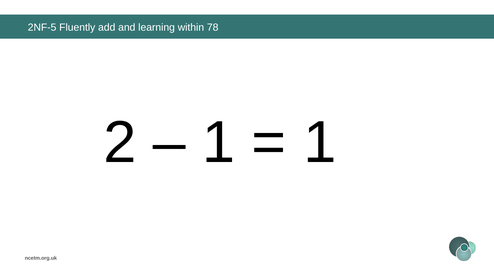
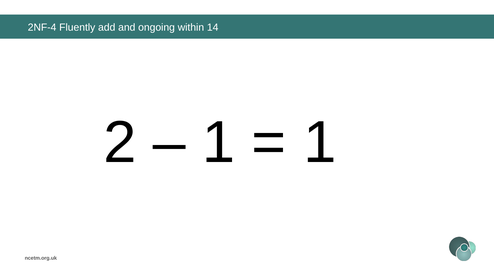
2NF-5: 2NF-5 -> 2NF-4 (42, 28)
learning: learning -> ongoing (157, 28)
78: 78 -> 14 (213, 28)
